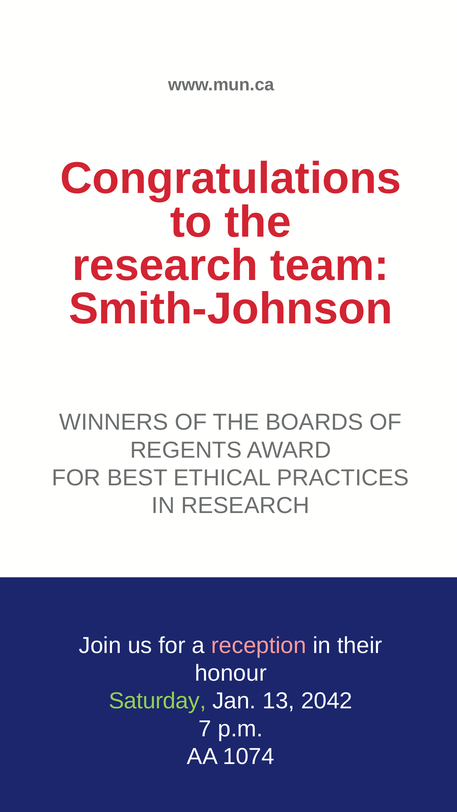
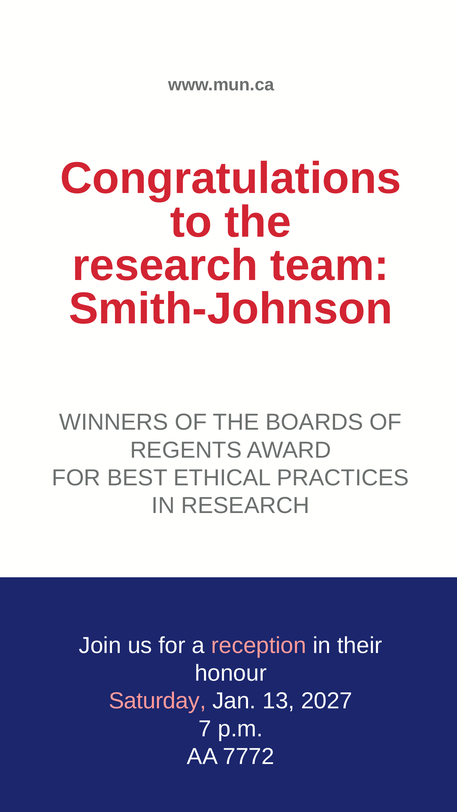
Saturday colour: light green -> pink (157, 701)
2042: 2042 -> 2027 (327, 701)
1074: 1074 -> 7772 (249, 757)
